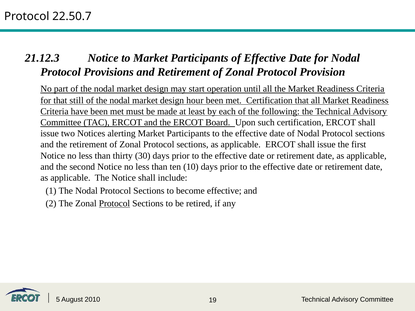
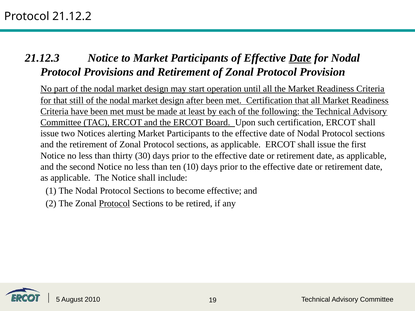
22.50.7: 22.50.7 -> 21.12.2 (72, 16)
Date underline: none -> present (300, 58)
hour: hour -> after (195, 100)
